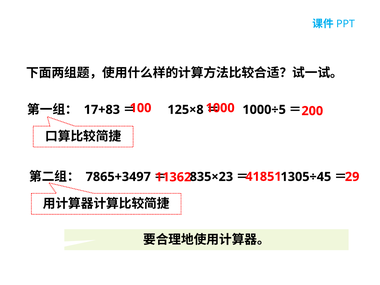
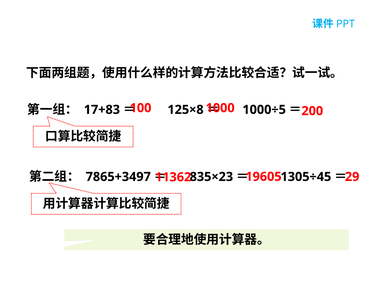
41851: 41851 -> 19605 (263, 177)
